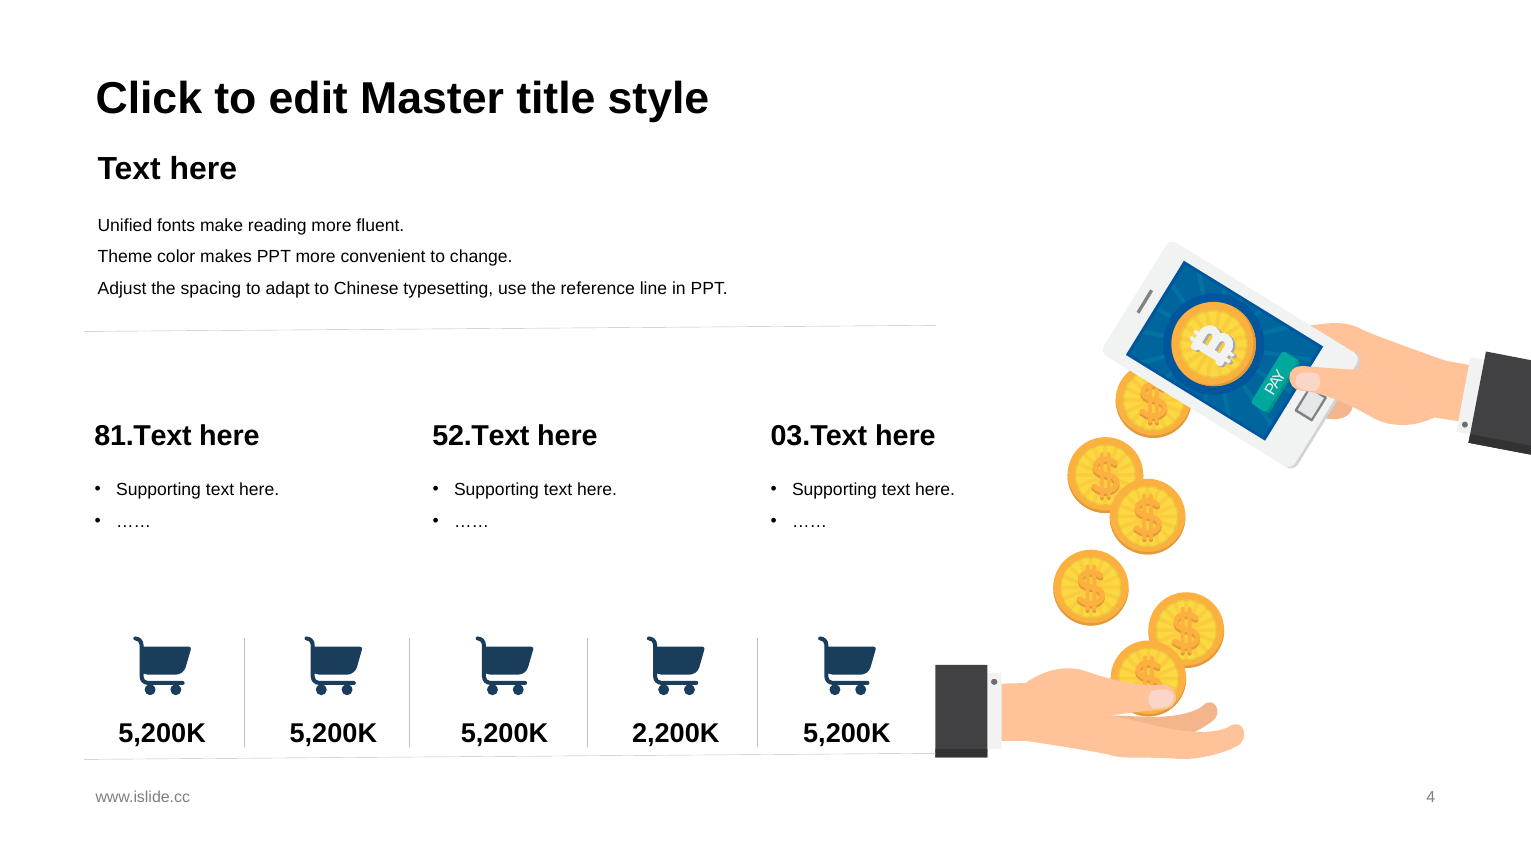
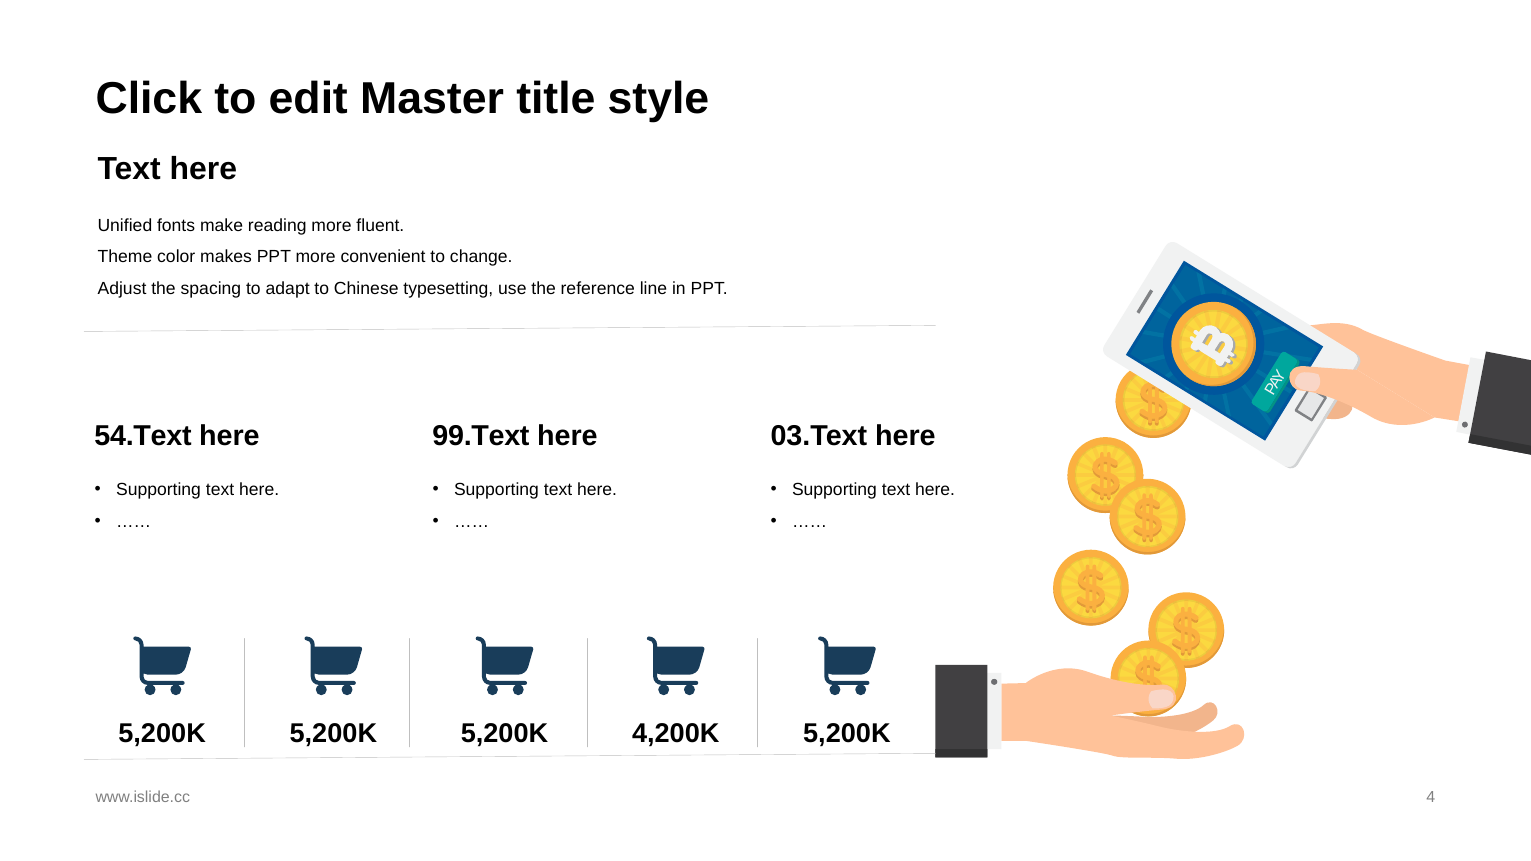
81.Text: 81.Text -> 54.Text (143, 436)
52.Text: 52.Text -> 99.Text (481, 436)
2,200K: 2,200K -> 4,200K (676, 734)
